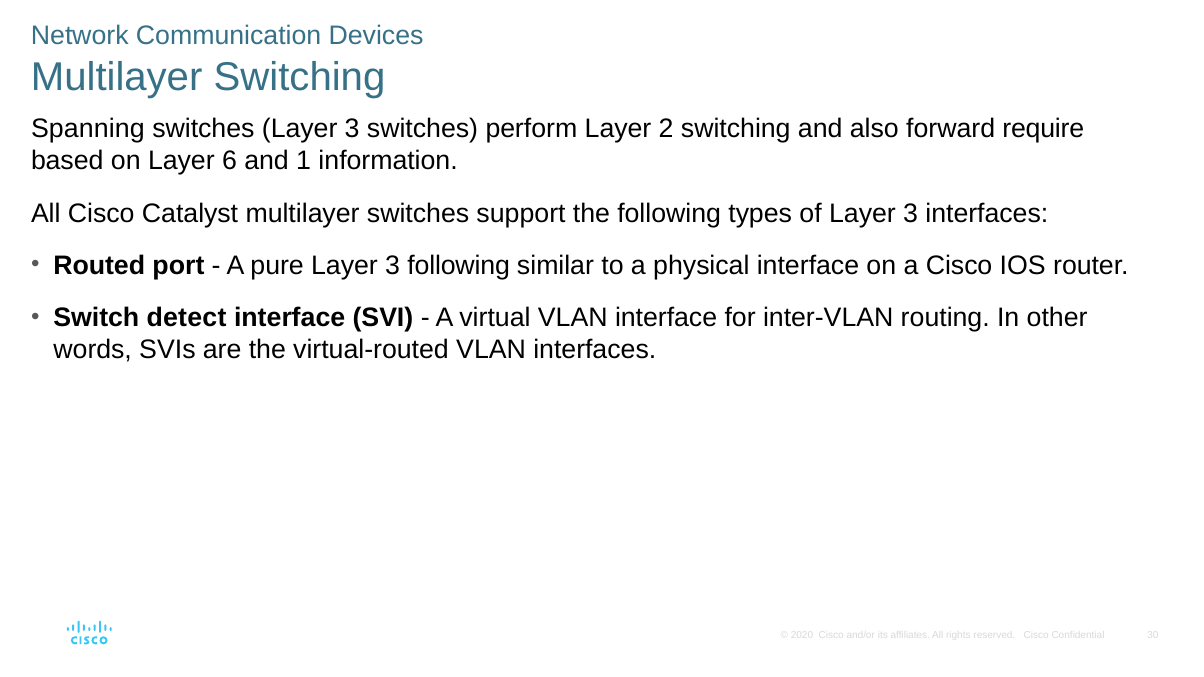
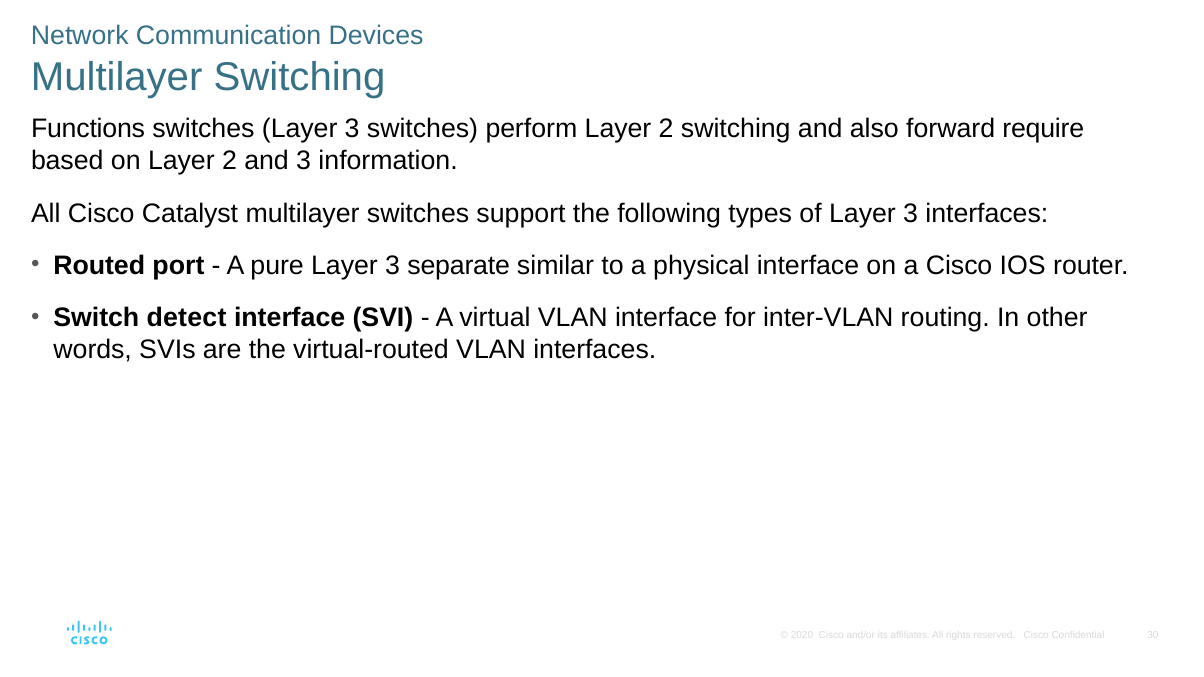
Spanning: Spanning -> Functions (88, 129)
on Layer 6: 6 -> 2 (229, 161)
and 1: 1 -> 3 (304, 161)
3 following: following -> separate (459, 266)
